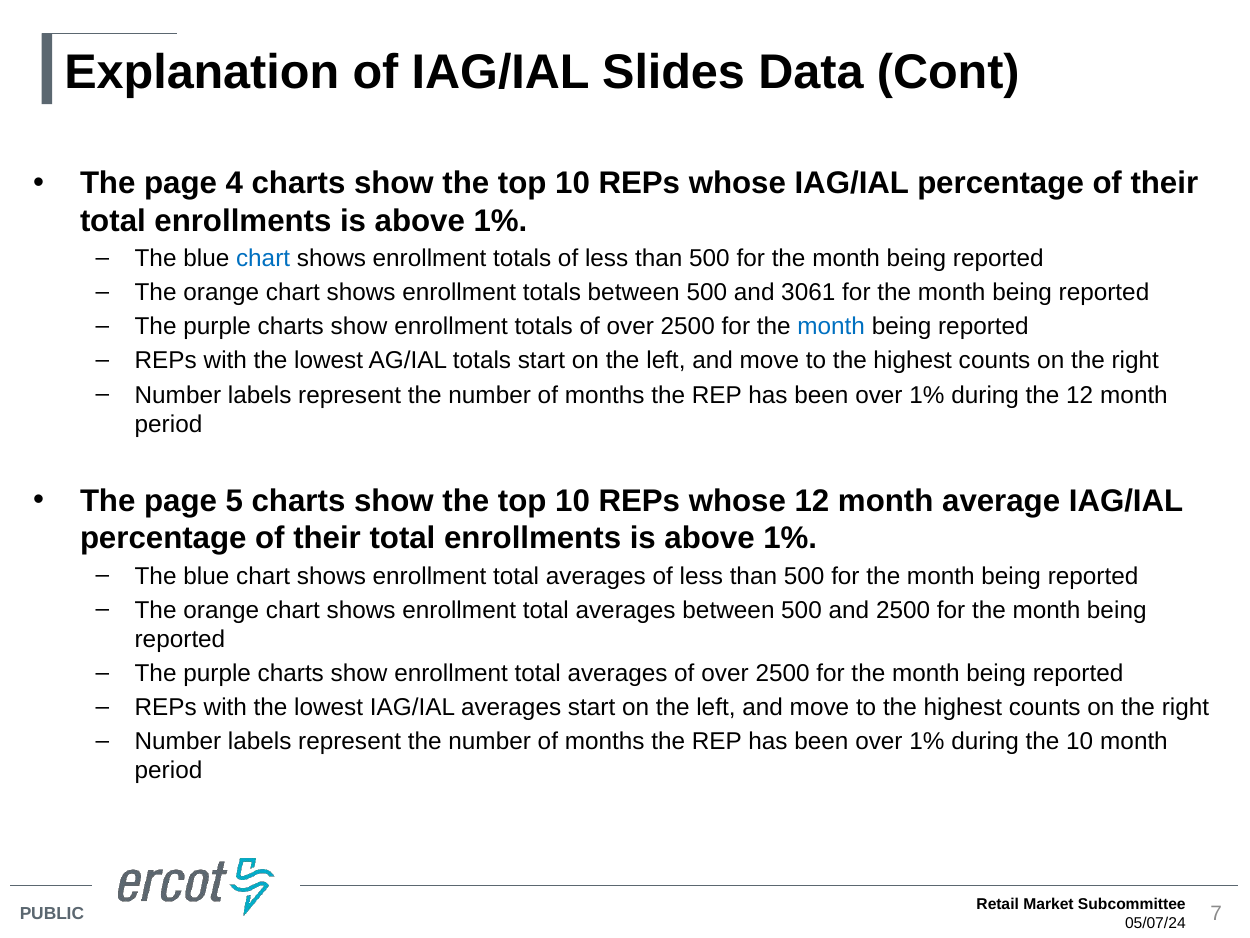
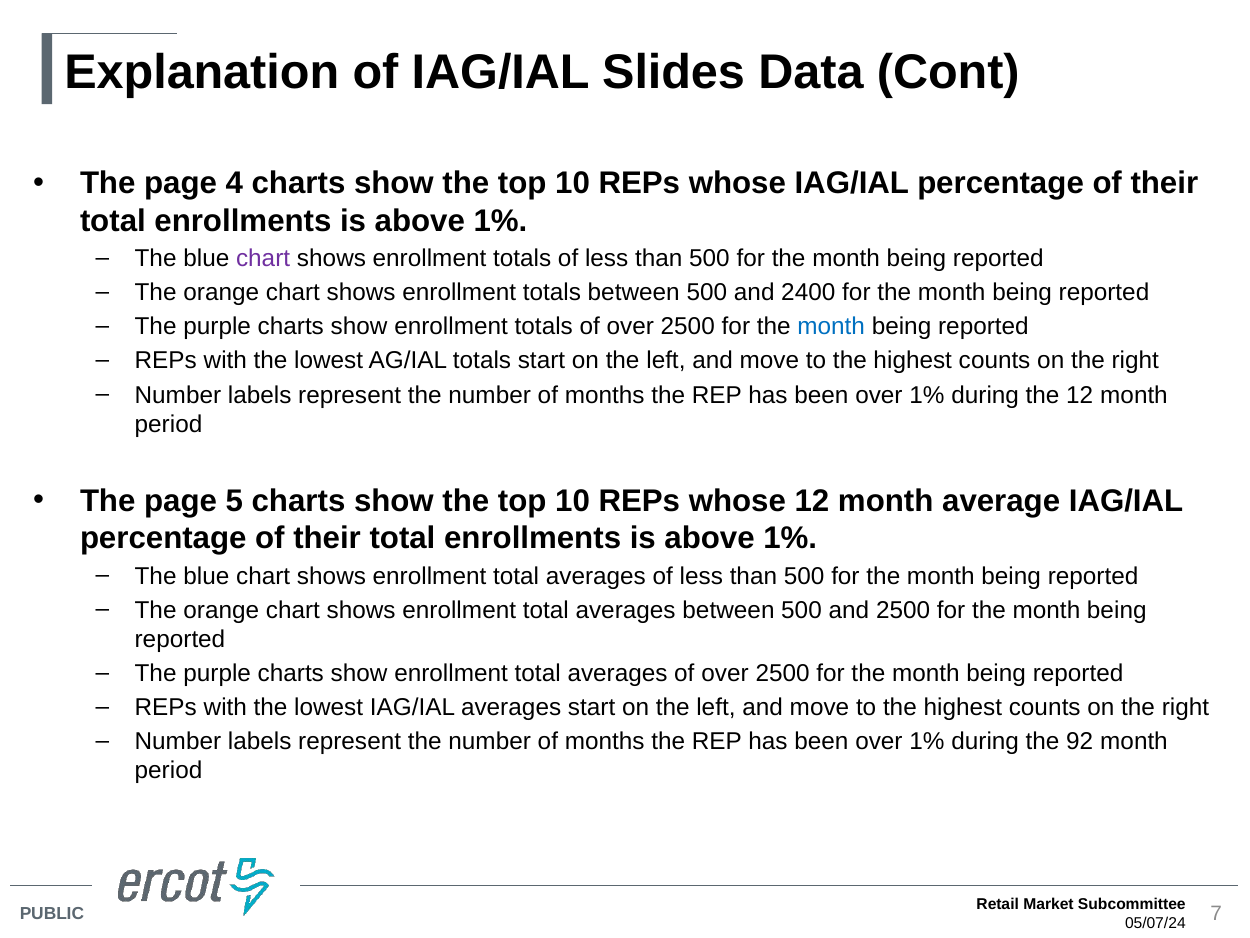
chart colour: blue -> purple (263, 259)
3061: 3061 -> 2400 (808, 293)
the 10: 10 -> 92 (1080, 741)
